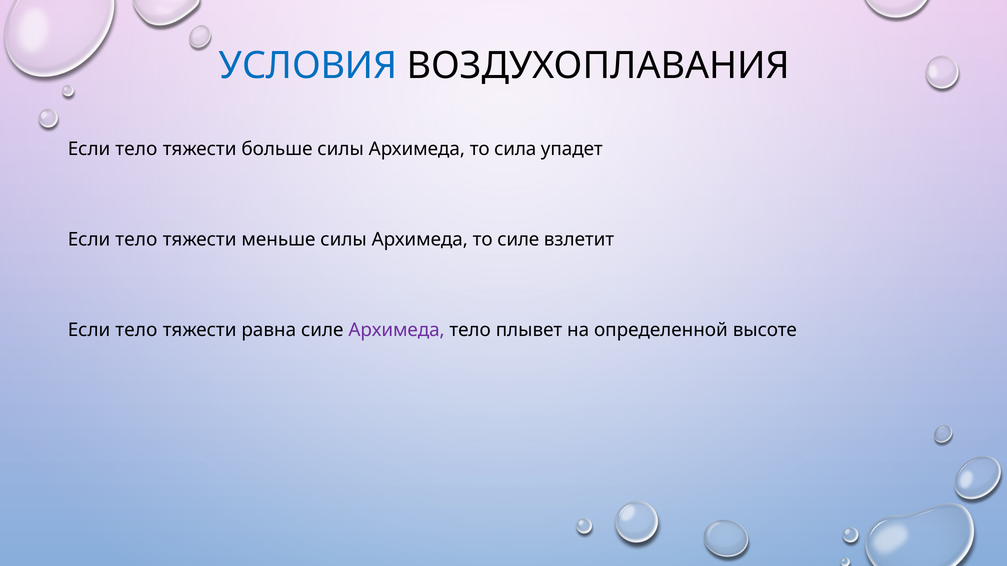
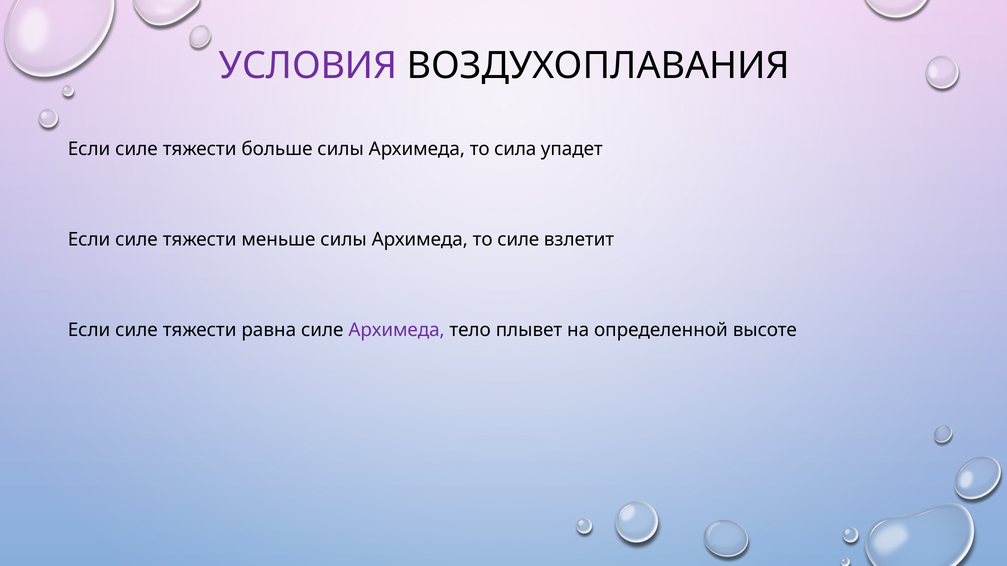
УСЛОВИЯ colour: blue -> purple (308, 66)
тело: тело -> силе (136, 149)
тело: тело -> силе (136, 240)
тело: тело -> силе (136, 331)
